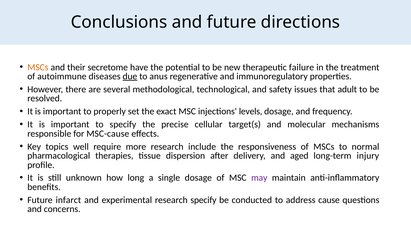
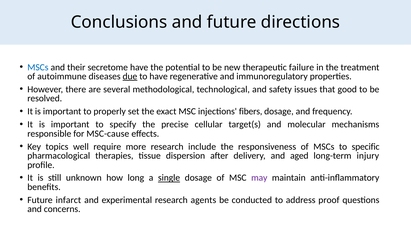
MSCs colour: orange -> blue (38, 67)
to anus: anus -> have (159, 76)
adult: adult -> good (347, 89)
levels: levels -> fibers (251, 112)
normal: normal -> specific (366, 147)
single underline: none -> present (169, 178)
research specify: specify -> agents (203, 200)
cause: cause -> proof (329, 200)
